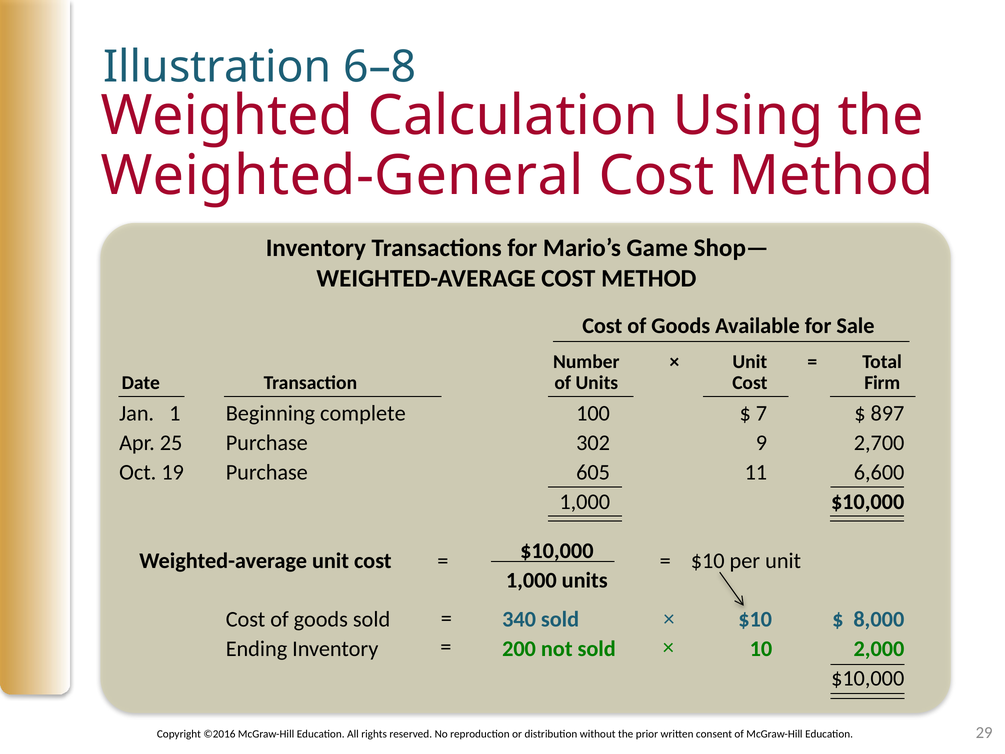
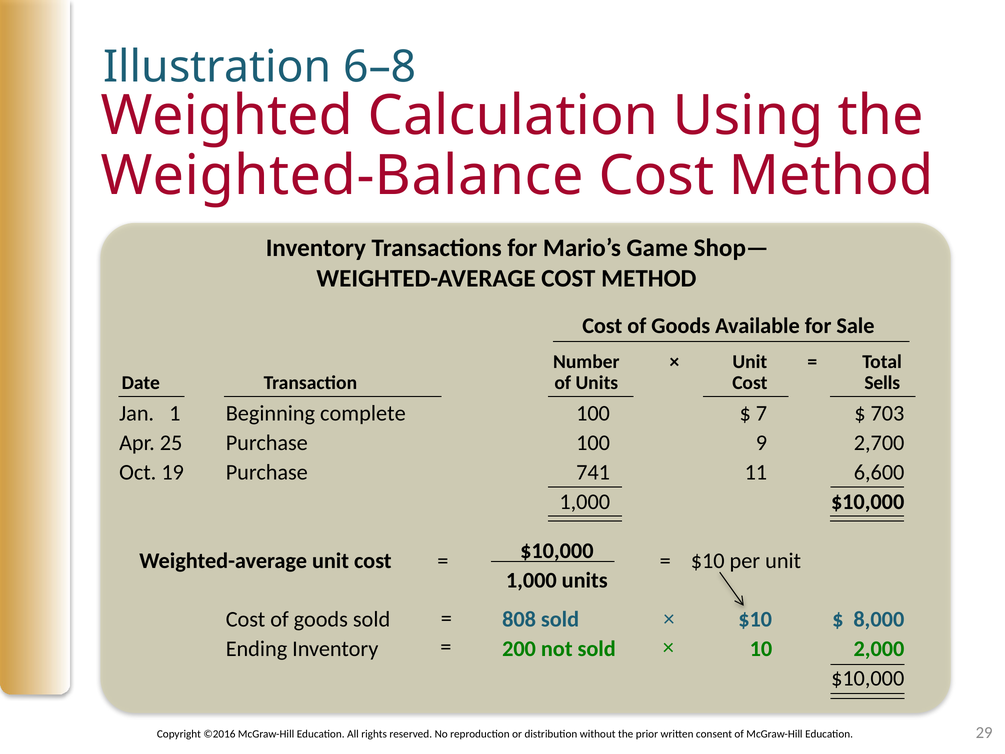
Weighted-General: Weighted-General -> Weighted-Balance (342, 176)
Firm: Firm -> Sells (882, 383)
897: 897 -> 703 (887, 413)
Purchase 302: 302 -> 100 (593, 443)
605: 605 -> 741 (593, 472)
340: 340 -> 808 (519, 619)
